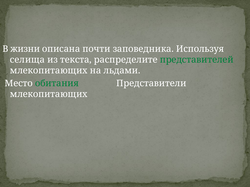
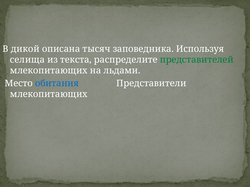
жизни: жизни -> дикой (25, 49)
почти: почти -> тысяч (96, 49)
обитания colour: green -> blue (57, 84)
